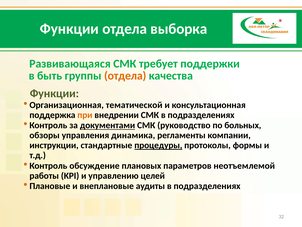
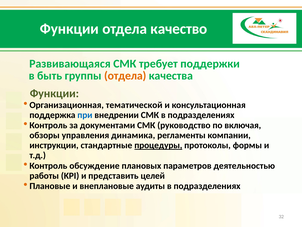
выборка: выборка -> качество (179, 29)
при colour: orange -> blue (85, 115)
документами underline: present -> none (108, 125)
больных: больных -> включая (243, 125)
неотъемлемой: неотъемлемой -> деятельностью (244, 165)
управлению: управлению -> представить (113, 175)
